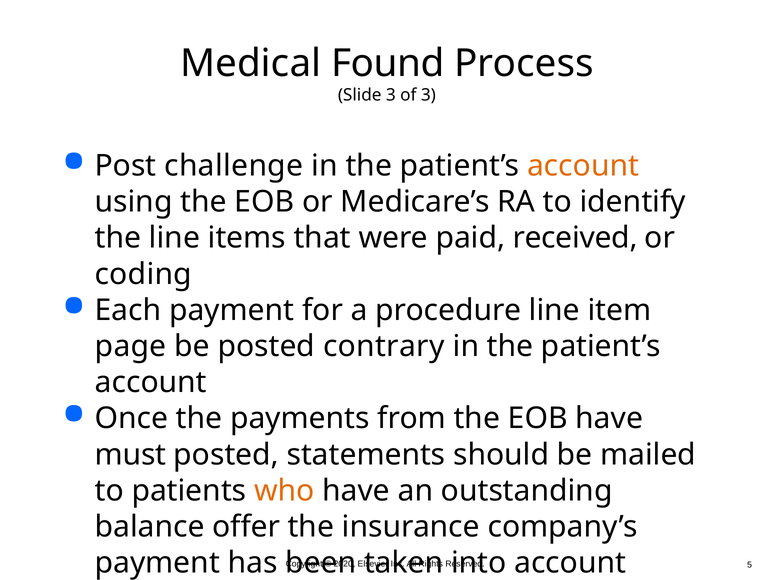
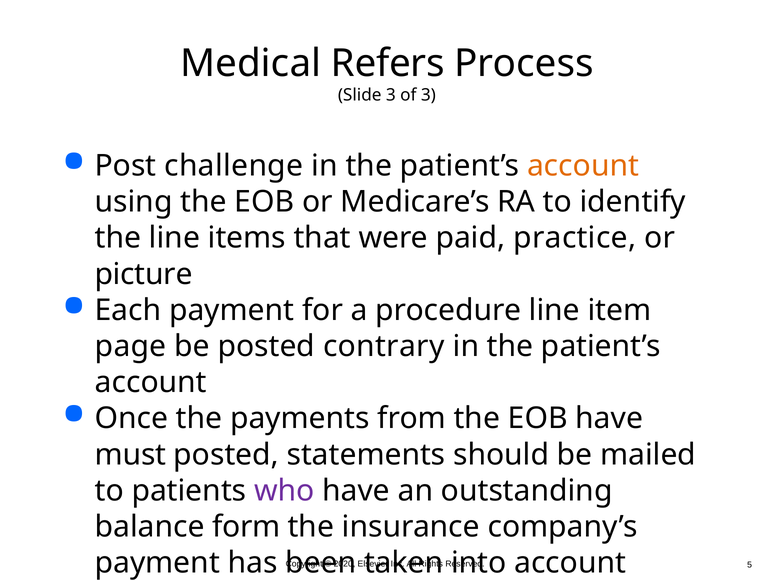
Found: Found -> Refers (388, 63)
received: received -> practice (575, 238)
coding: coding -> picture (144, 274)
who colour: orange -> purple (284, 491)
offer: offer -> form (246, 527)
